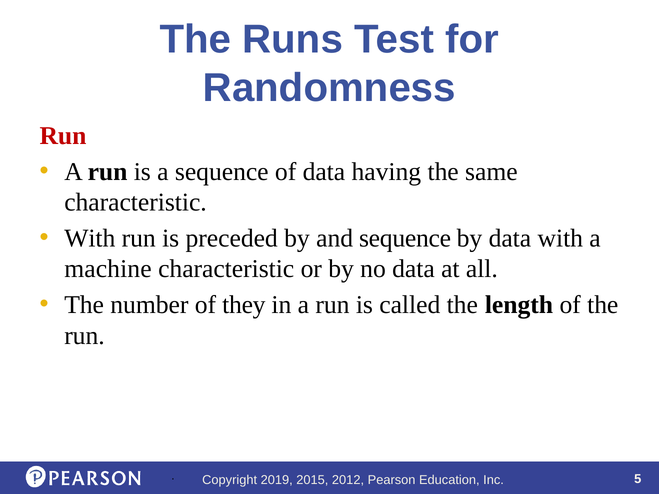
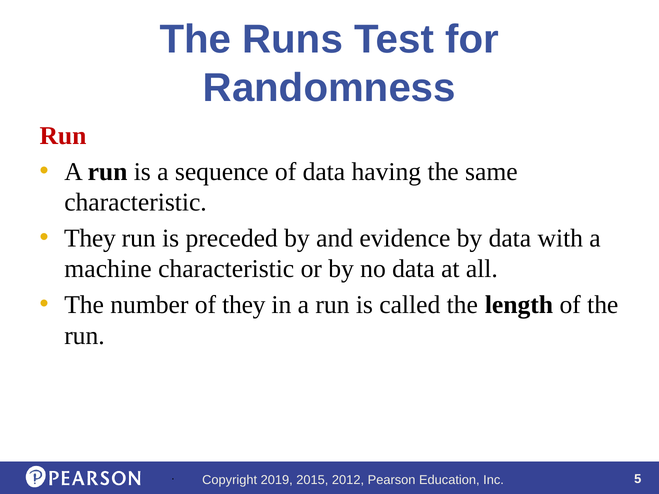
With: With -> They (90, 238)
and sequence: sequence -> evidence (405, 238)
